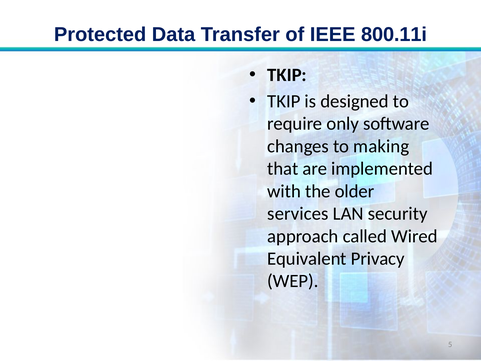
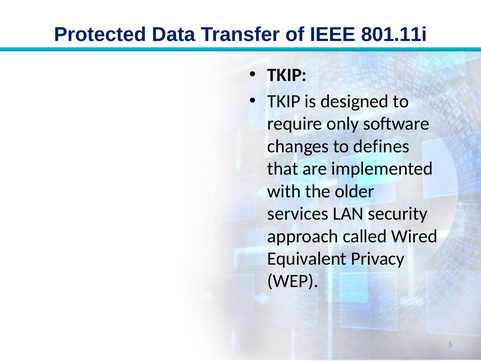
800.11i: 800.11i -> 801.11i (394, 35)
making: making -> defines (381, 146)
